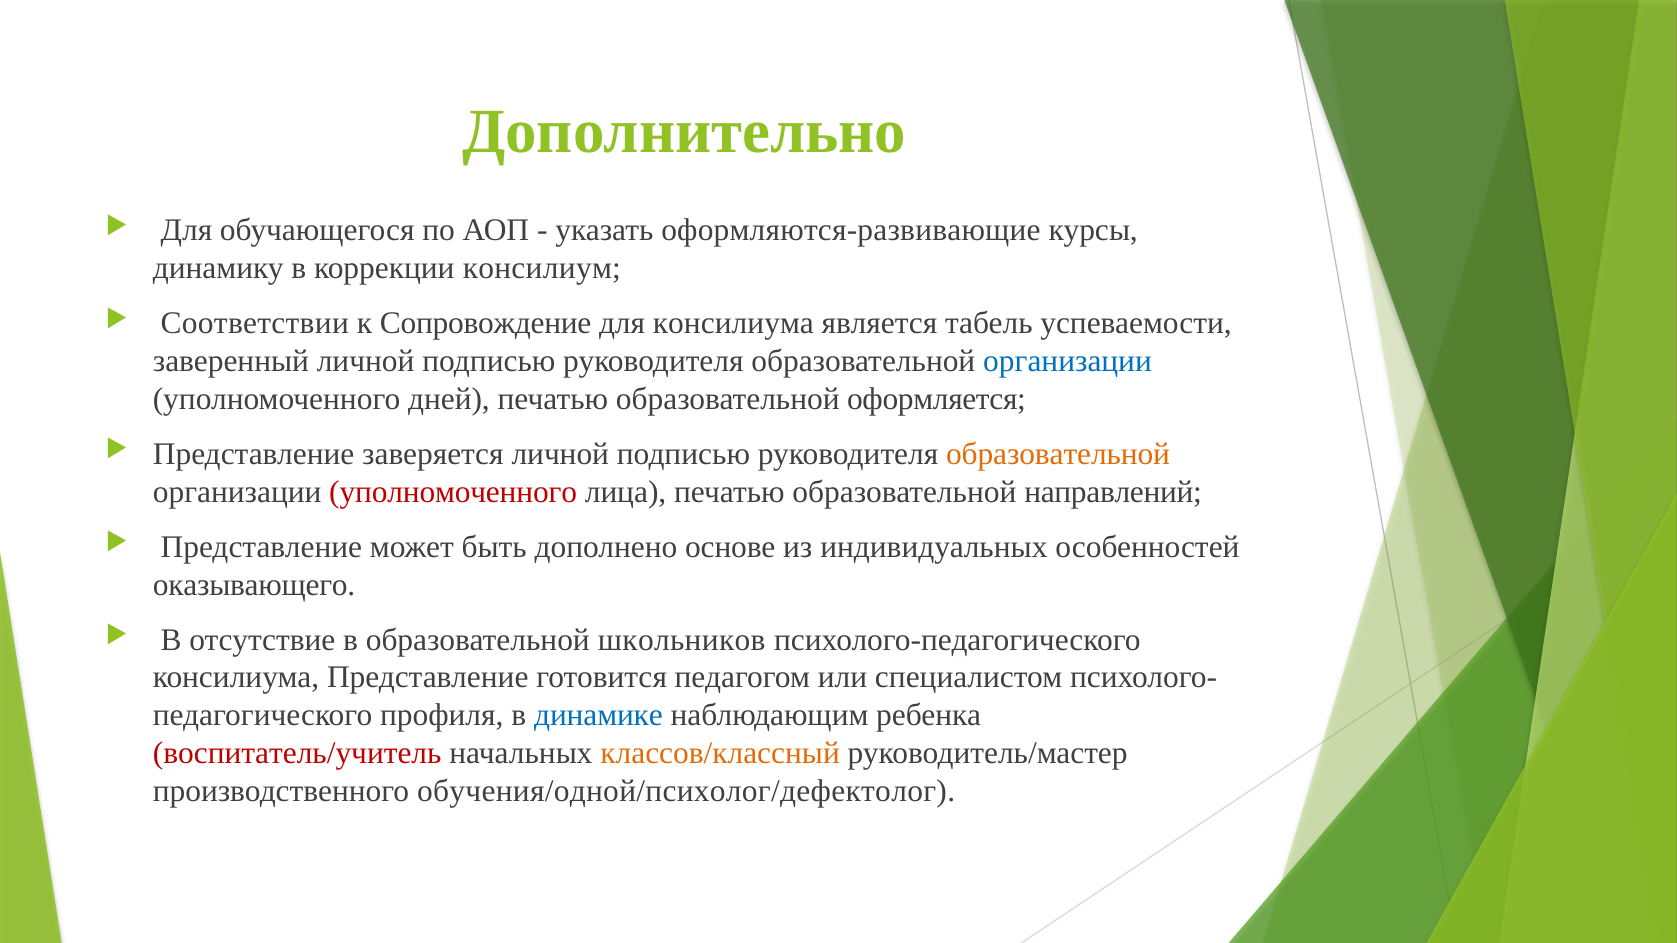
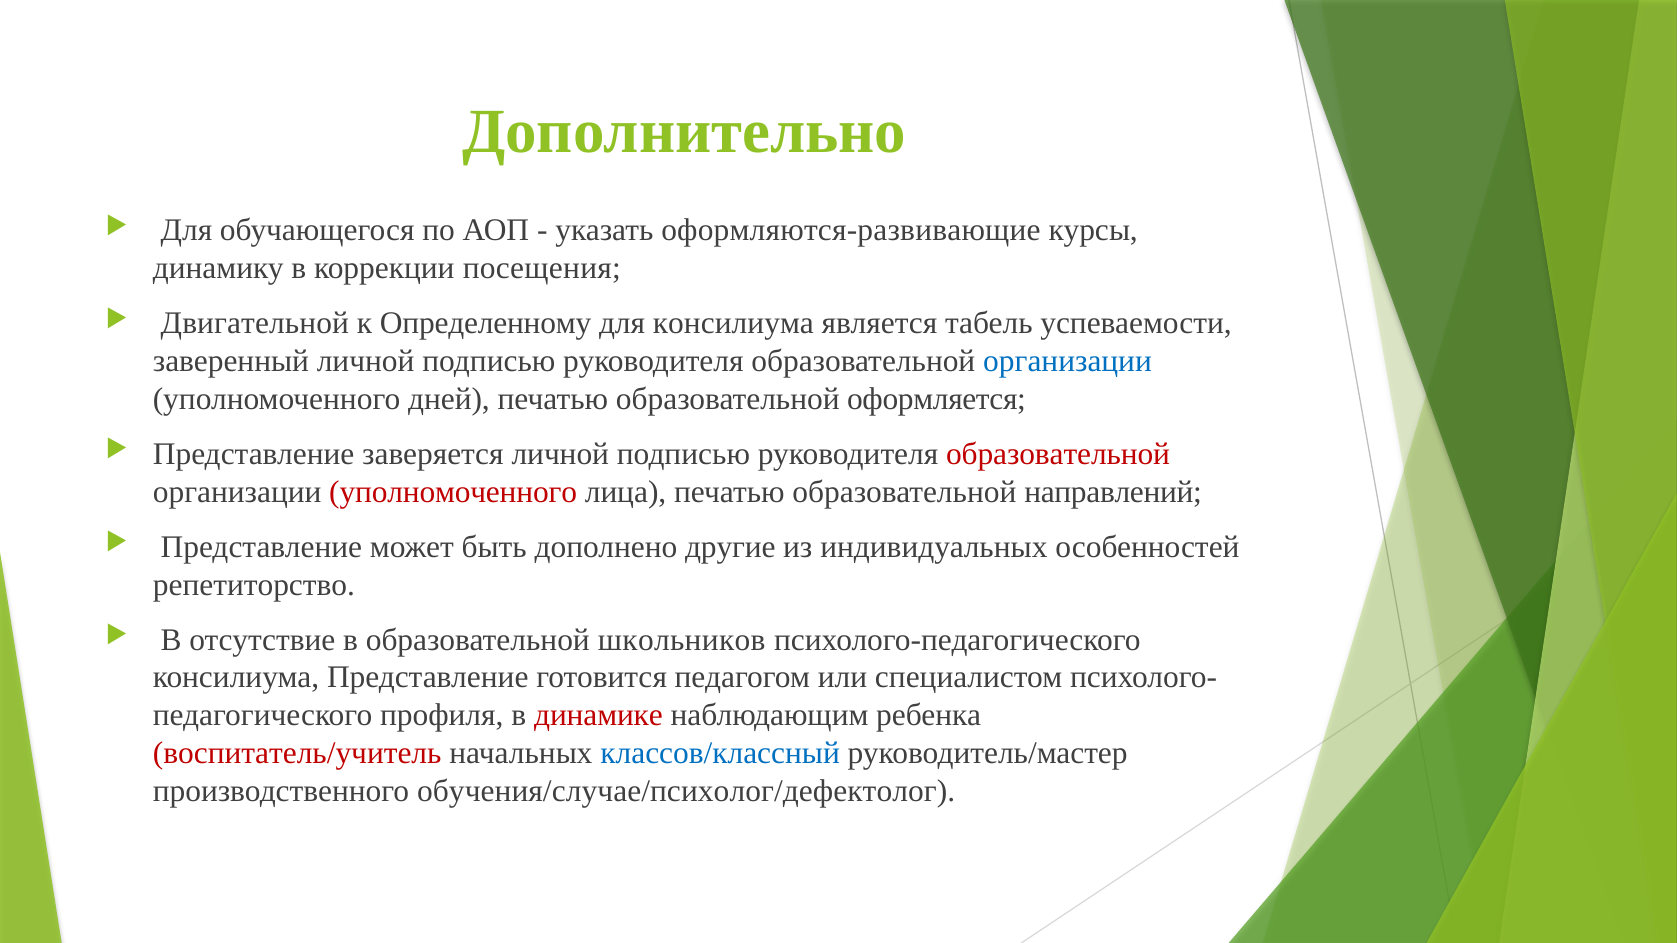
консилиум: консилиум -> посещения (542, 268)
Соответствии: Соответствии -> Двигательной (255, 323)
Сопровождение: Сопровождение -> Определенному (486, 323)
образовательной colour: orange -> red (1058, 454)
основе: основе -> другие (730, 547)
оказывающего: оказывающего -> репетиторство (254, 585)
динамике colour: blue -> red (598, 715)
классов/классный colour: orange -> blue (720, 753)
обучения/одной/психолог/дефектолог: обучения/одной/психолог/дефектолог -> обучения/случае/психолог/дефектолог (686, 791)
